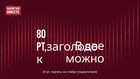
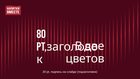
можно: можно -> цветов (85, 58)
